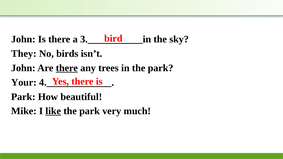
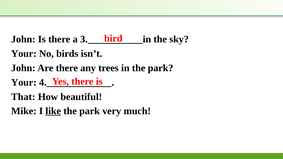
They: They -> Your (24, 54)
there underline: present -> none (67, 68)
Park: Park -> That (23, 97)
